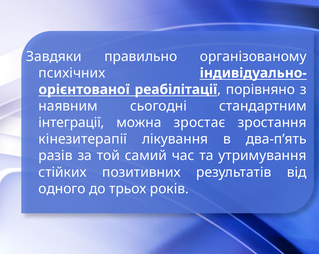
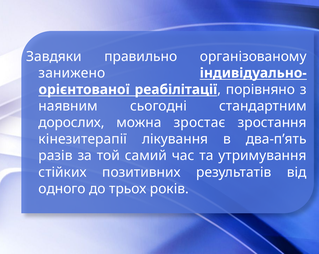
психiчних: психiчних -> занижено (72, 73)
iнтеграцiї: iнтеграцiї -> дорослих (71, 122)
